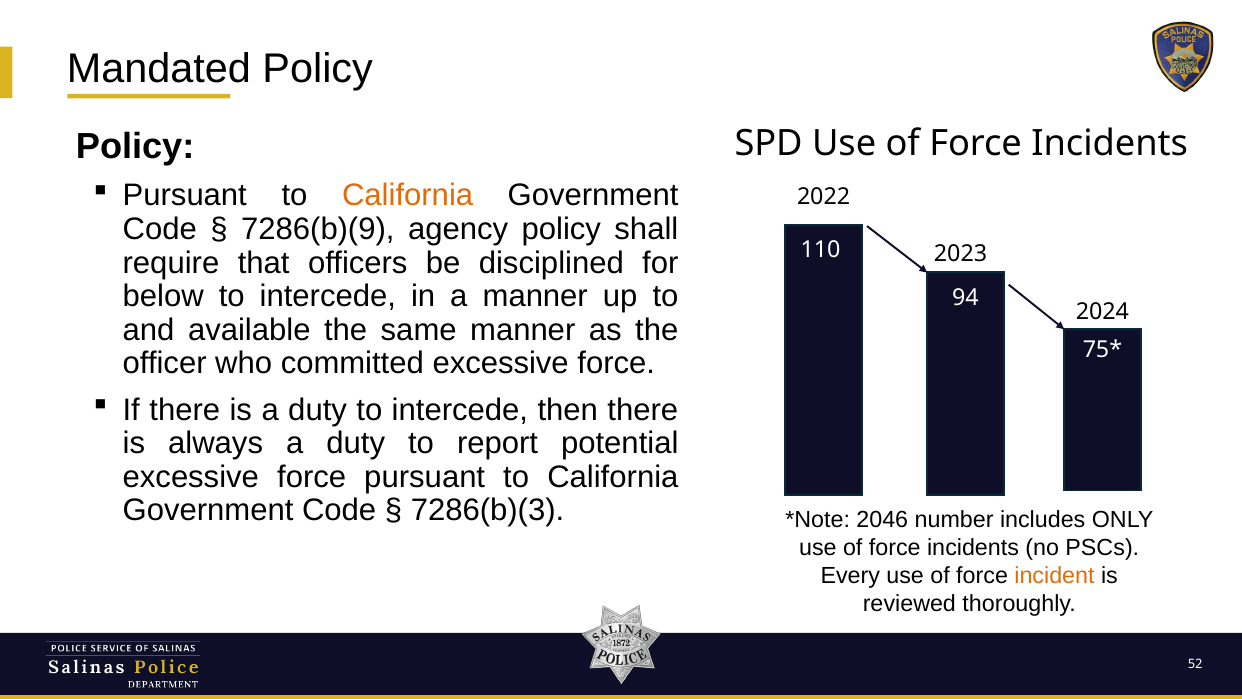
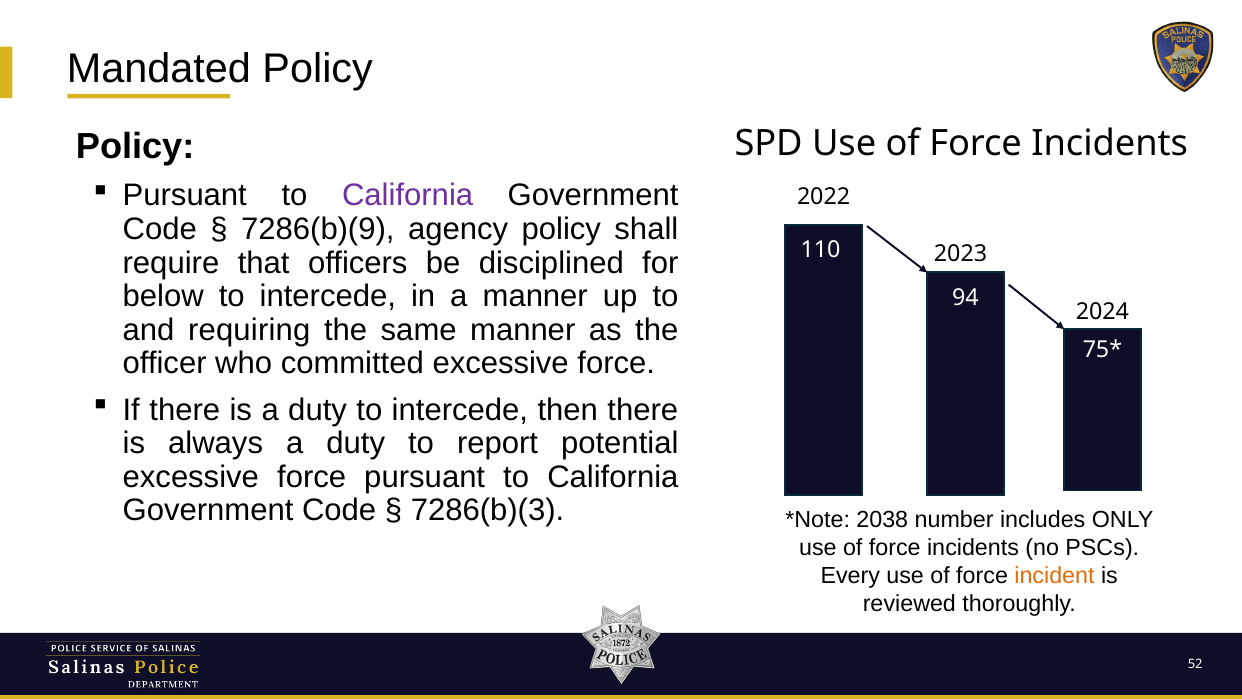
California colour: orange -> purple (408, 196)
available: available -> requiring (249, 330)
2046: 2046 -> 2038 (882, 520)
